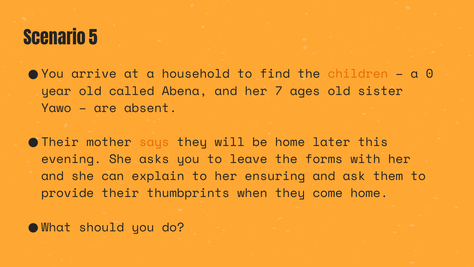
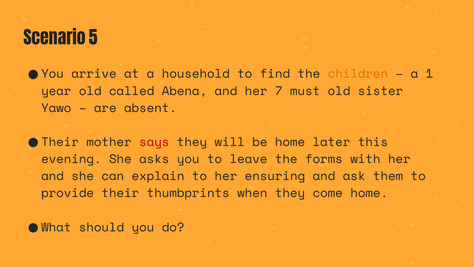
0: 0 -> 1 (430, 74)
ages: ages -> must (305, 91)
says colour: orange -> red (154, 142)
